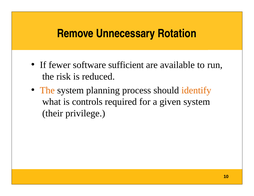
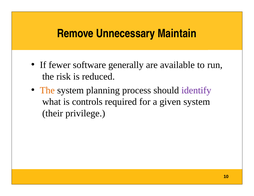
Rotation: Rotation -> Maintain (177, 33)
sufficient: sufficient -> generally (126, 65)
identify colour: orange -> purple (196, 90)
